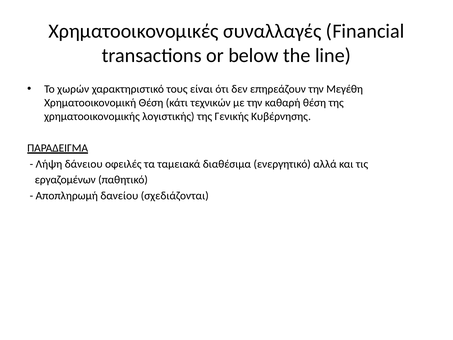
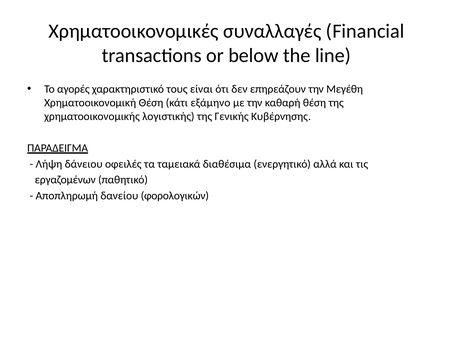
χωρών: χωρών -> αγορές (73, 89)
τεχνικών: τεχνικών -> εξάμηνο (210, 103)
σχεδιάζονται: σχεδιάζονται -> φορολογικών (175, 196)
